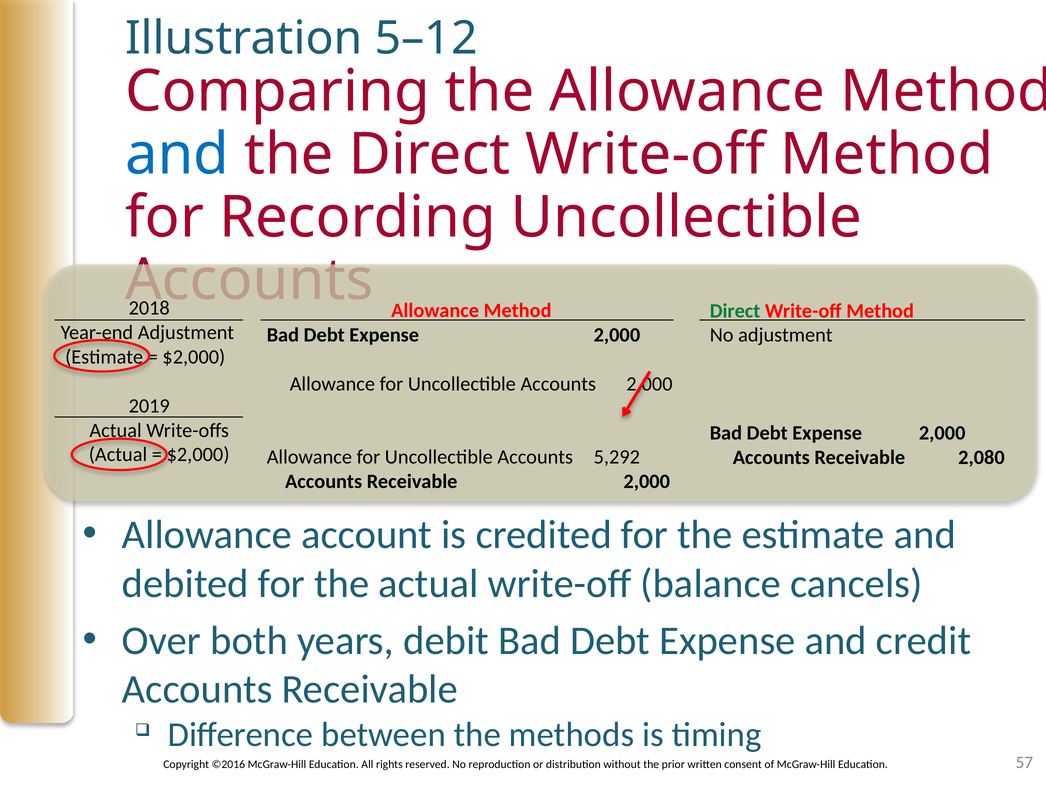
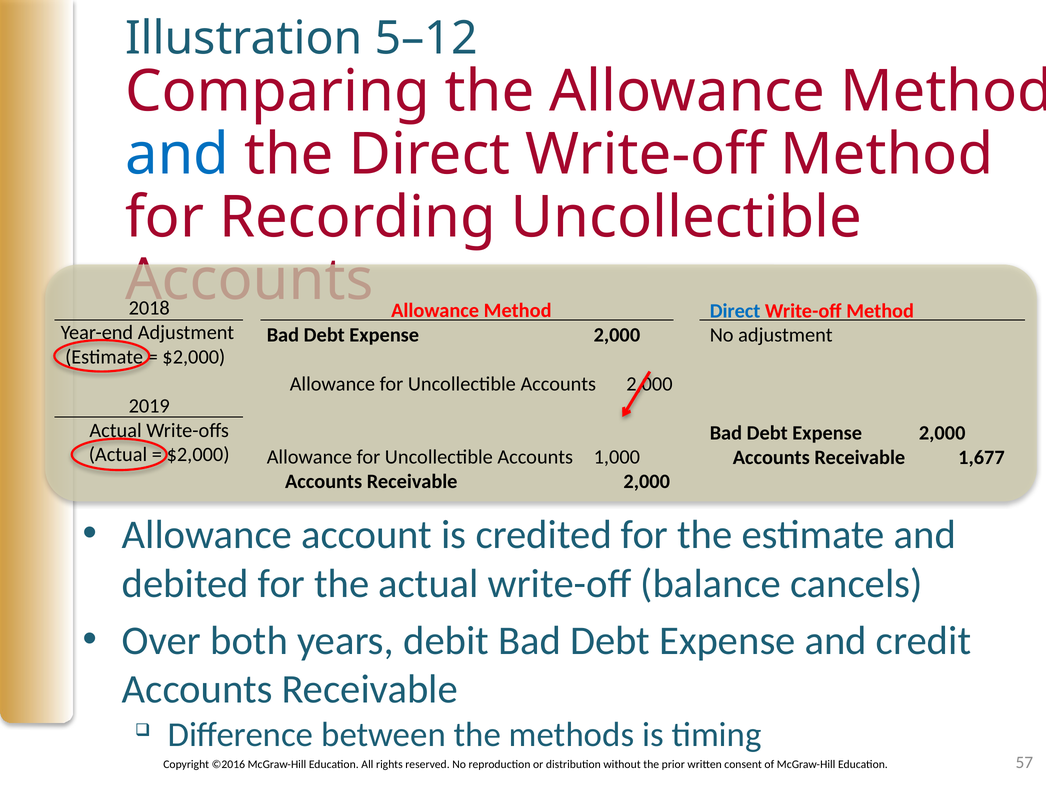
Direct colour: green -> blue (735, 311)
5,292: 5,292 -> 1,000 (617, 457)
2,080: 2,080 -> 1,677 (981, 457)
